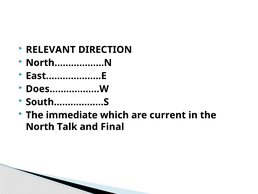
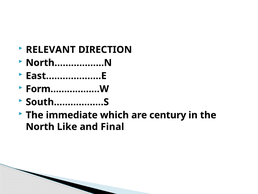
Does………………W: Does………………W -> Form………………W (67, 89)
current: current -> century (168, 115)
Talk: Talk -> Like (67, 126)
